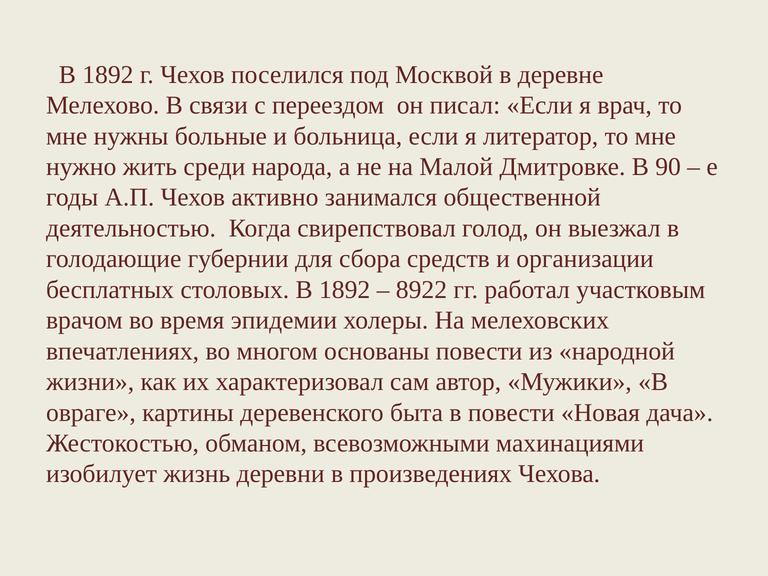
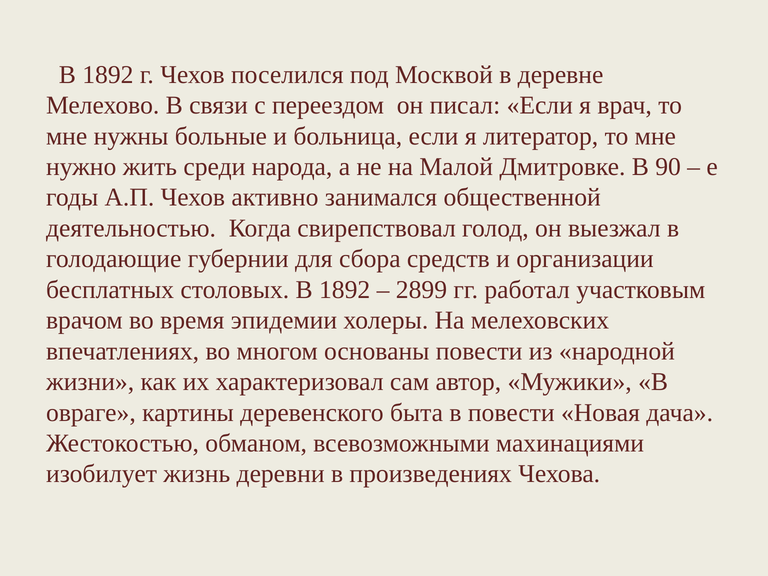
8922: 8922 -> 2899 (421, 290)
